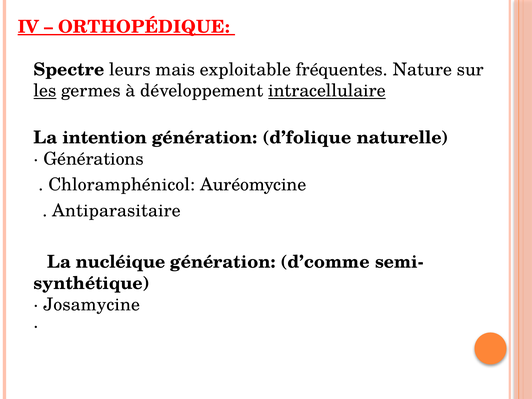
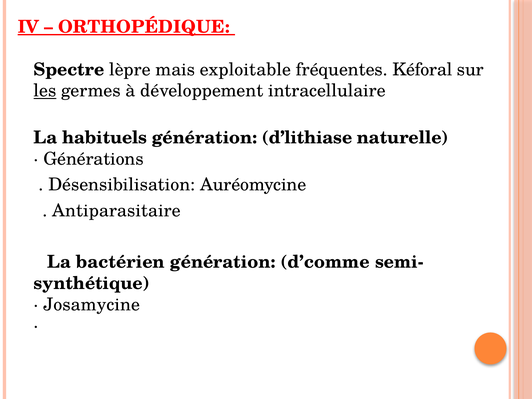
leurs: leurs -> lèpre (130, 70)
Nature: Nature -> Kéforal (422, 70)
intracellulaire underline: present -> none (327, 91)
intention: intention -> habituels (105, 138)
d’folique: d’folique -> d’lithiase (307, 138)
Chloramphénicol: Chloramphénicol -> Désensibilisation (122, 185)
nucléique: nucléique -> bactérien (120, 262)
